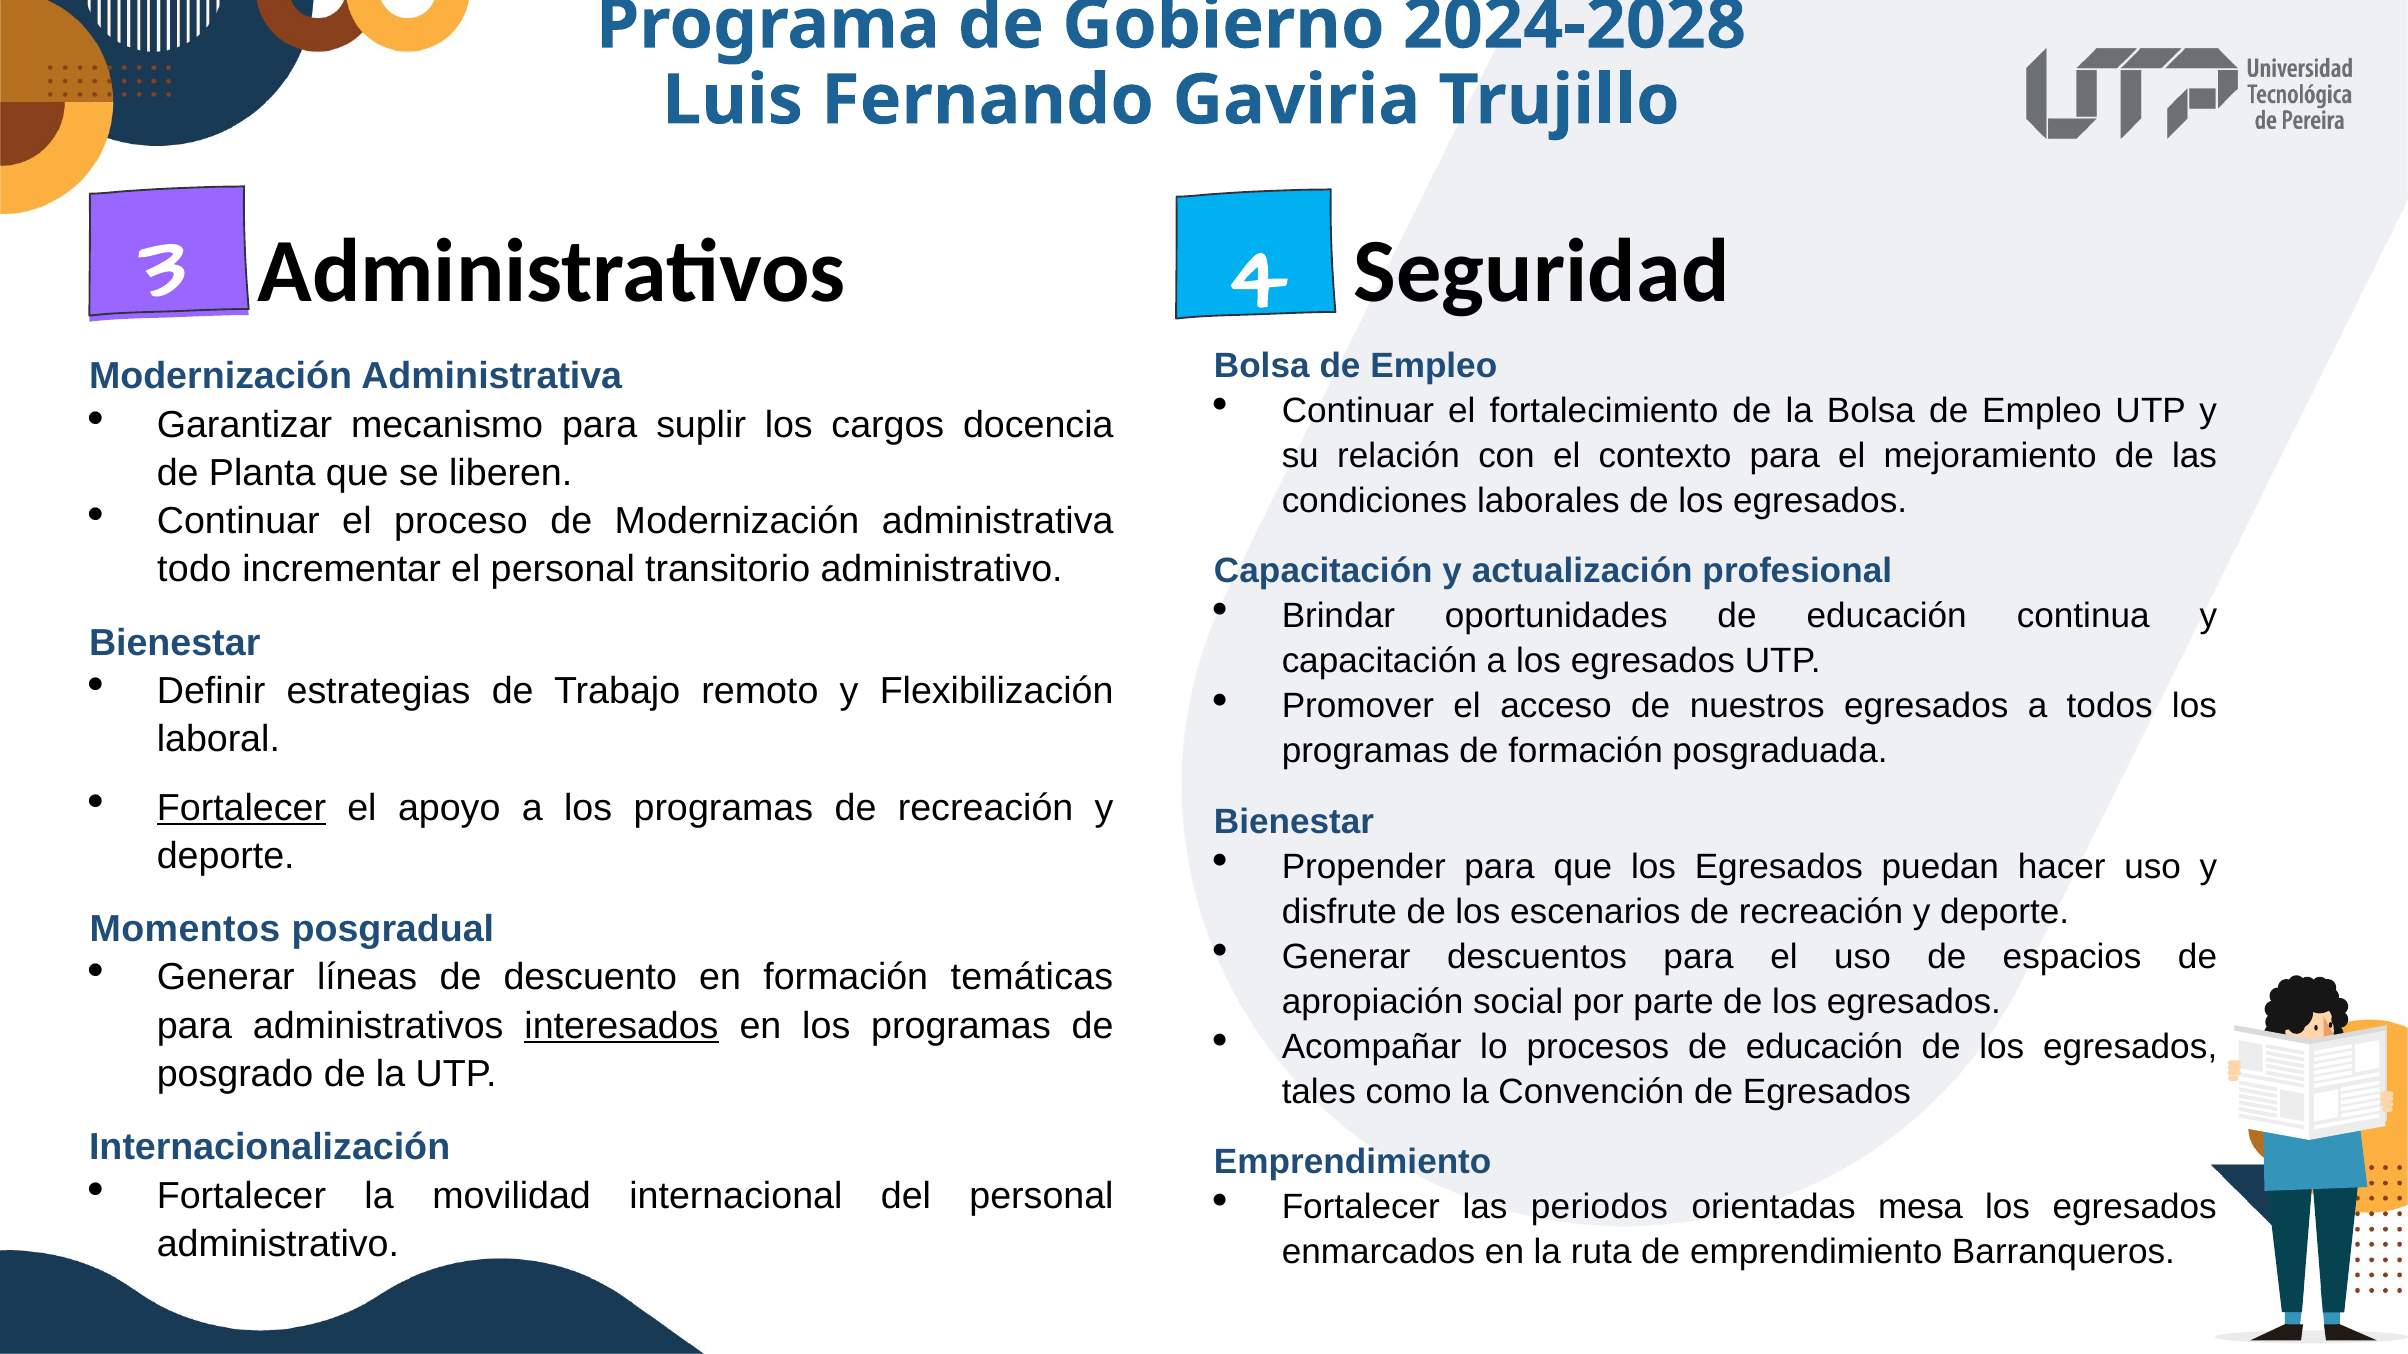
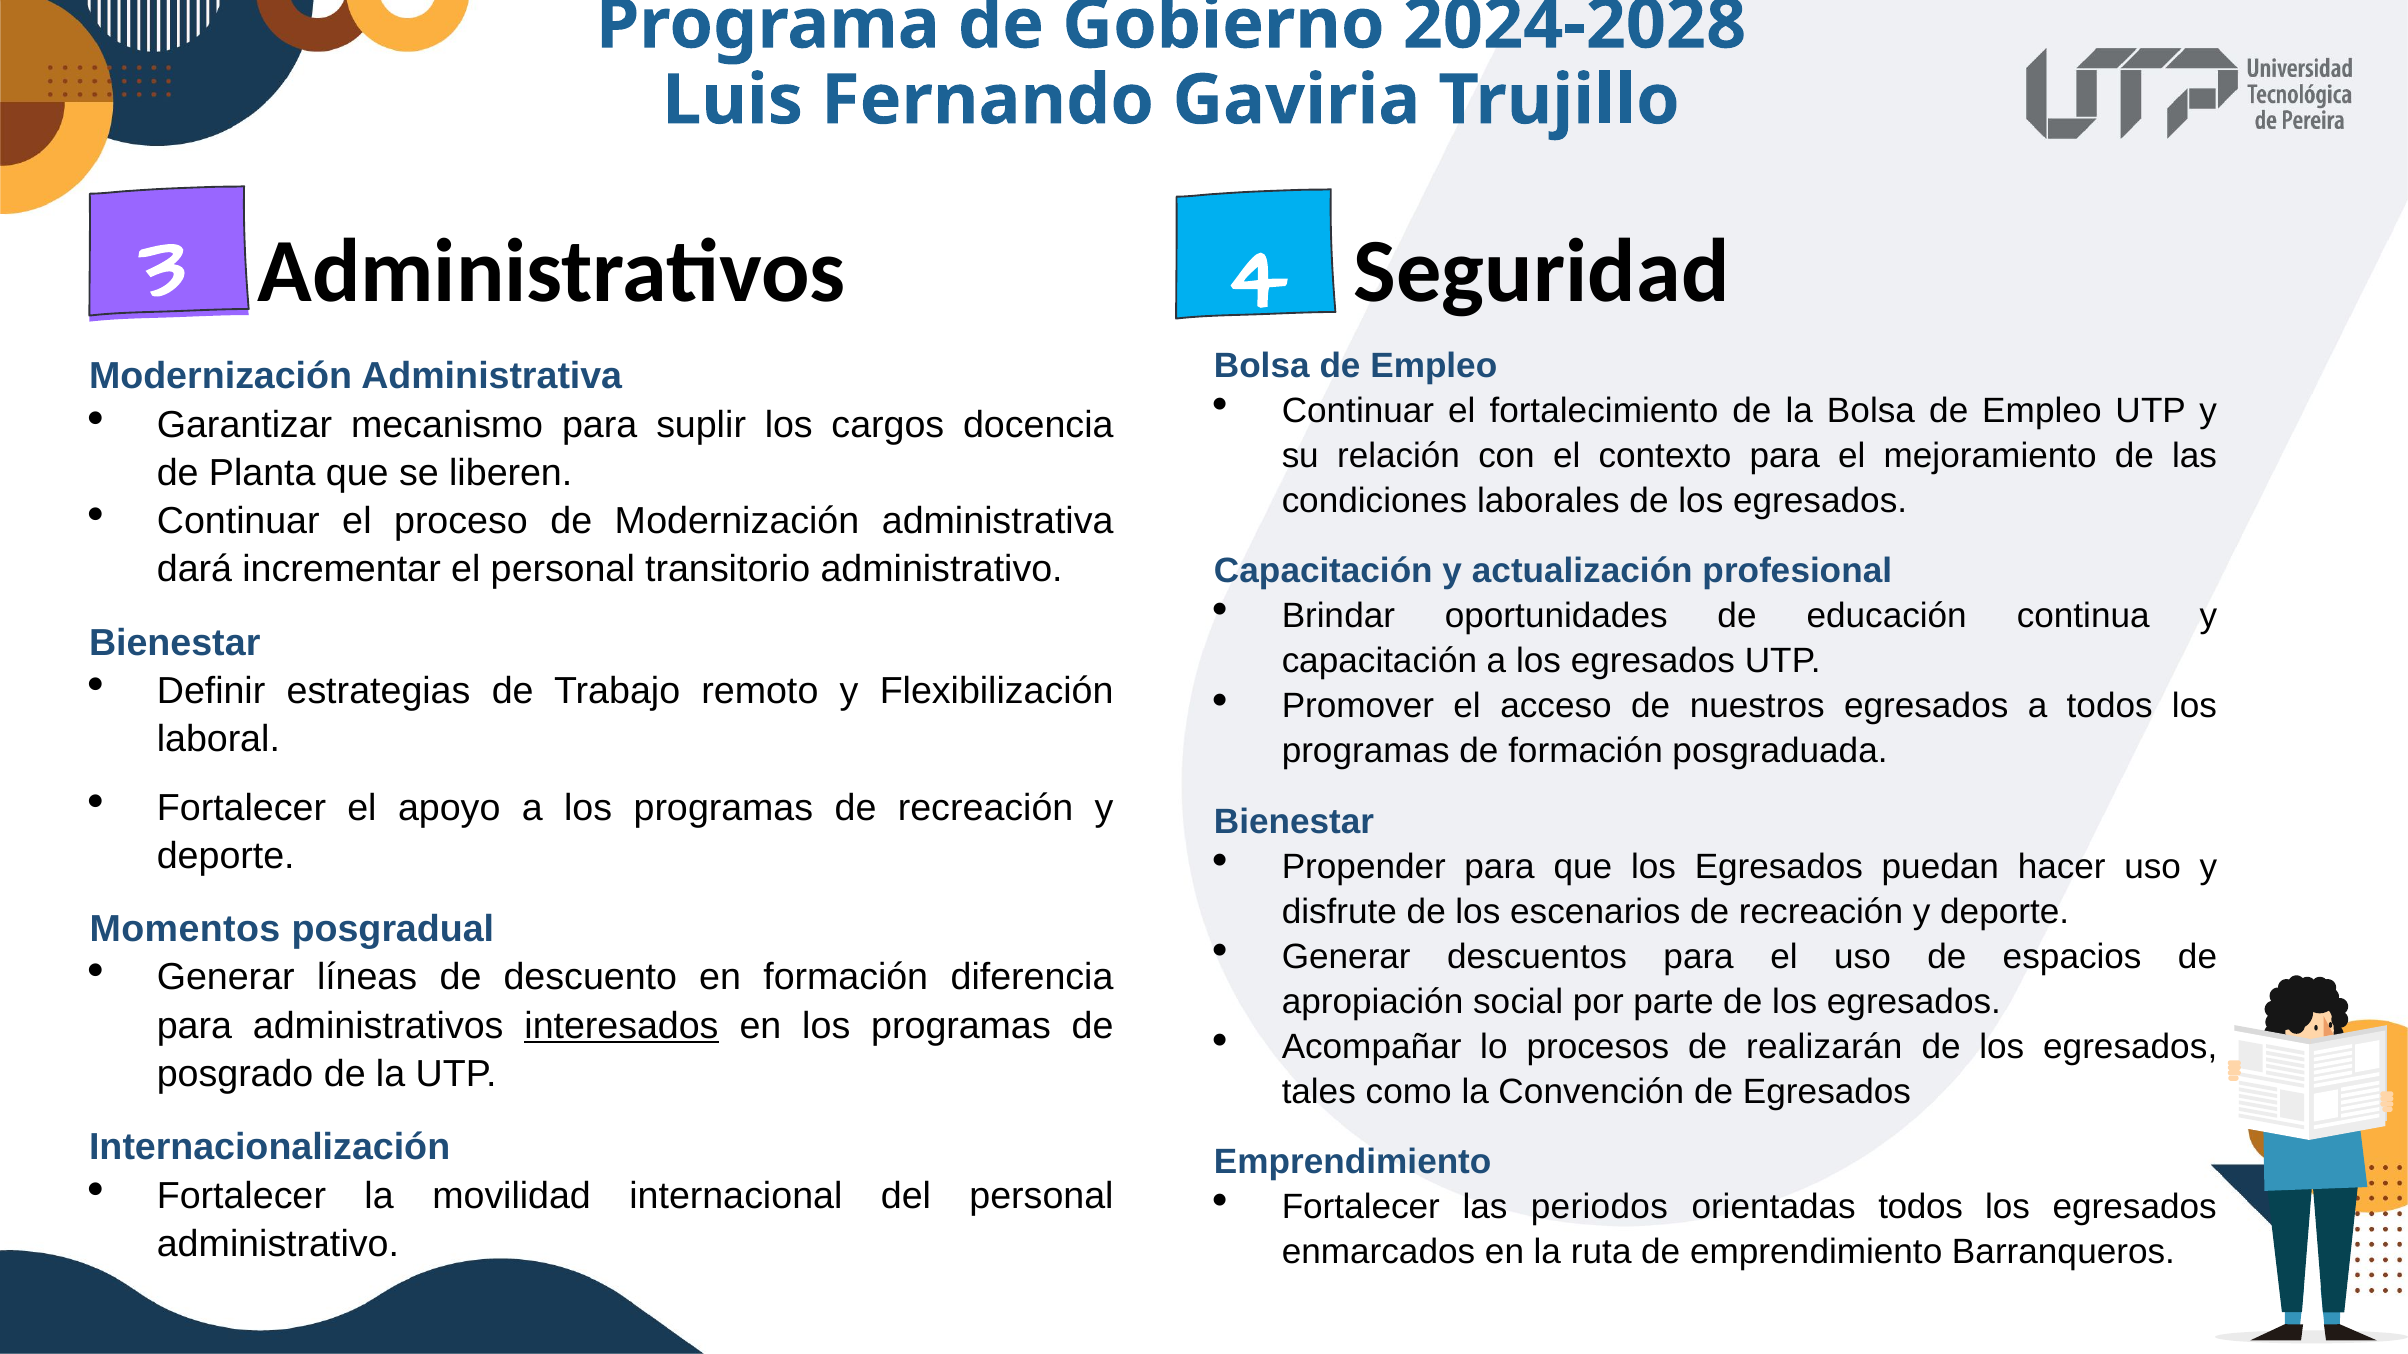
todo: todo -> dará (194, 570)
Fortalecer underline: present -> none (241, 808)
temáticas: temáticas -> diferencia (1032, 978)
procesos de educación: educación -> realizarán (1824, 1047)
orientadas mesa: mesa -> todos (1921, 1208)
